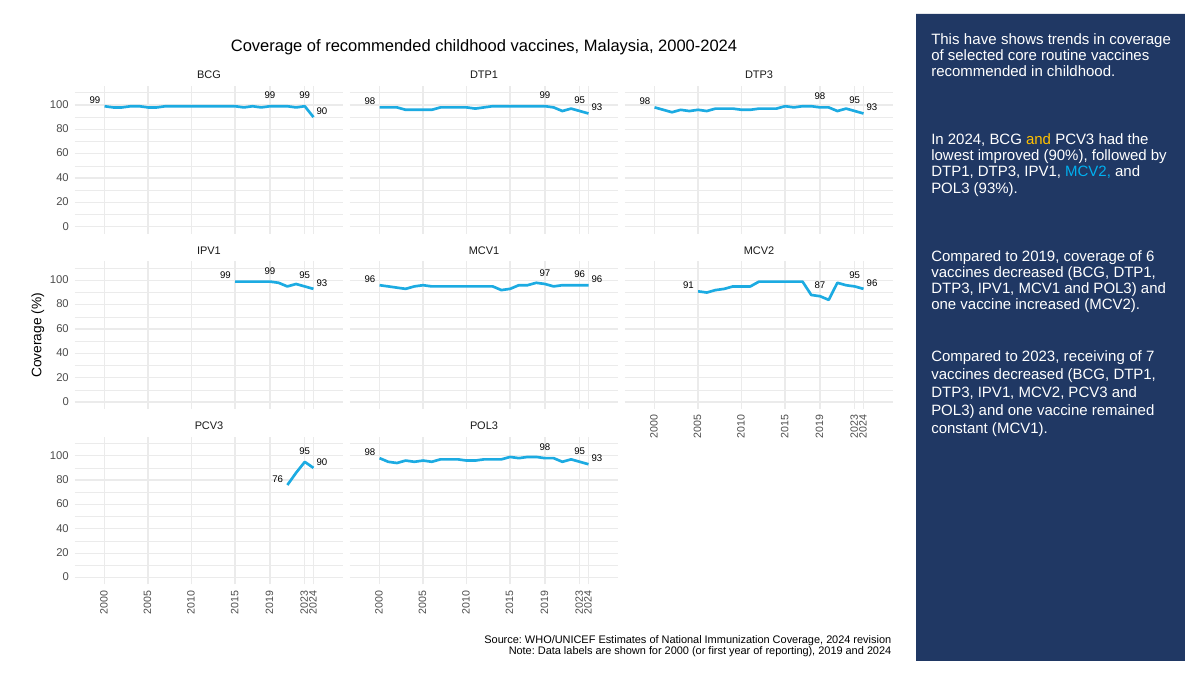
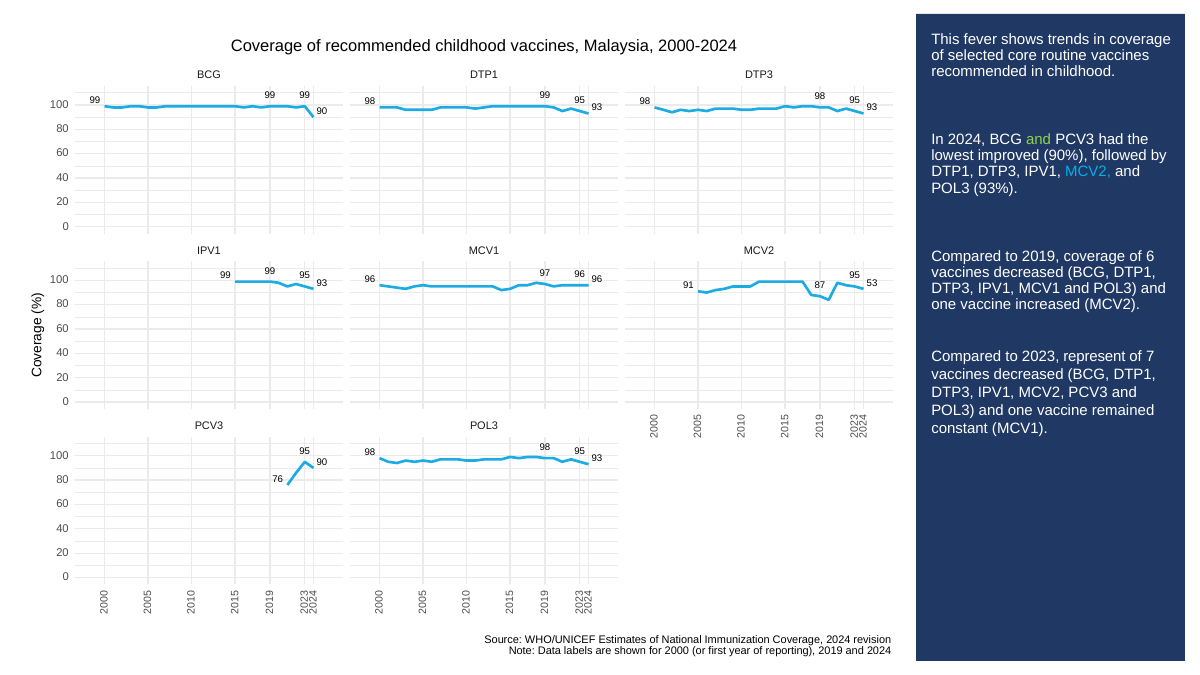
have: have -> fever (980, 39)
and colour: yellow -> light green (1039, 140)
91 96: 96 -> 53 (872, 283)
receiving: receiving -> represent (1094, 357)
